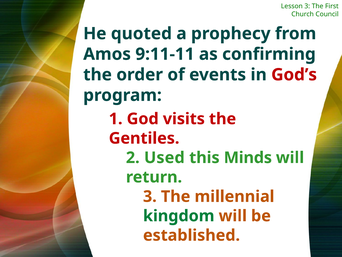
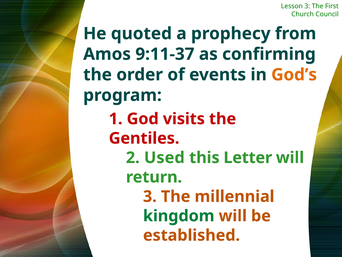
9:11-11: 9:11-11 -> 9:11-37 (165, 54)
God’s colour: red -> orange (294, 75)
Minds: Minds -> Letter (248, 157)
